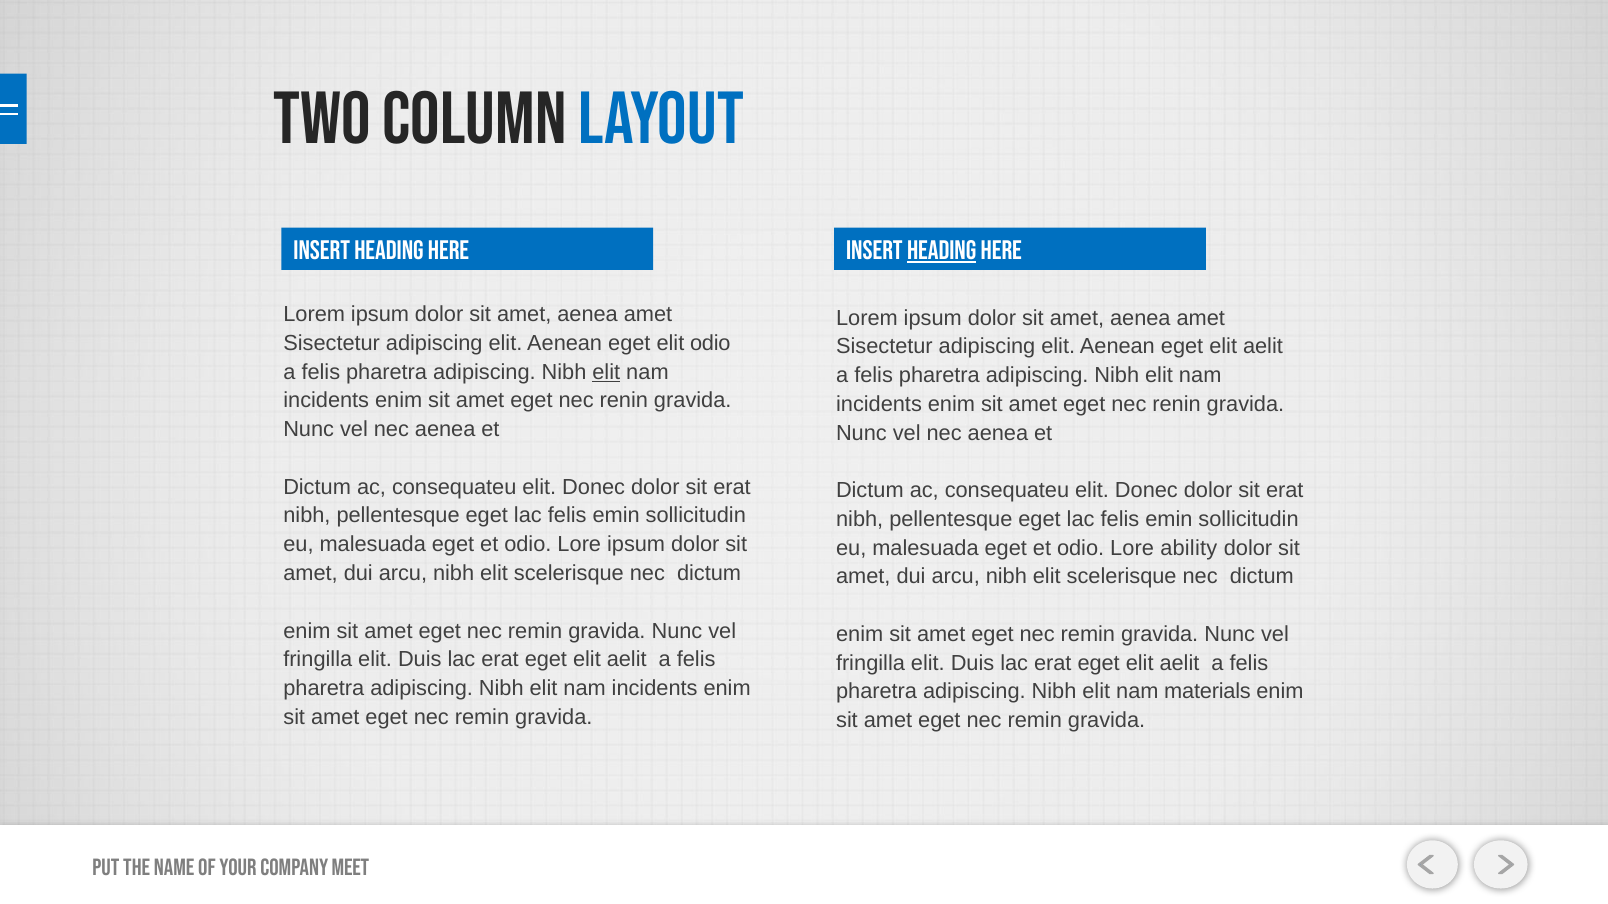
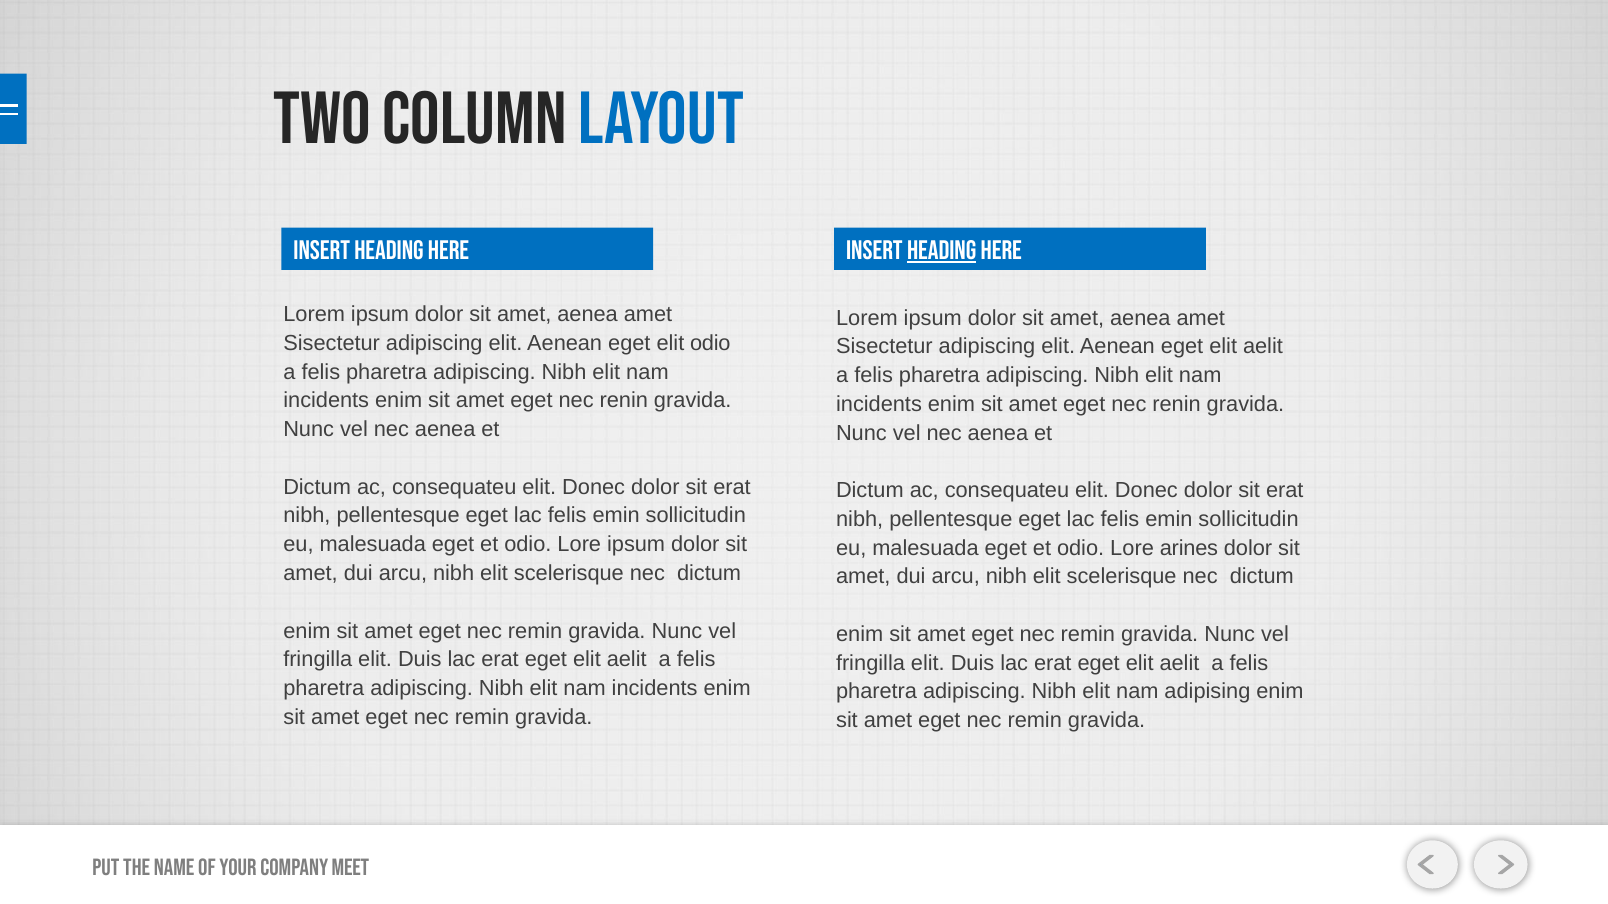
elit underline: present -> none (606, 372)
ability: ability -> arines (1189, 548)
materials: materials -> adipising (1207, 692)
